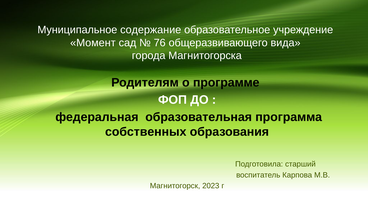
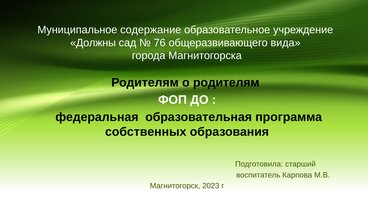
Момент: Момент -> Должны (93, 43)
о программе: программе -> родителям (226, 83)
